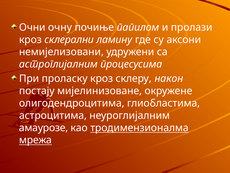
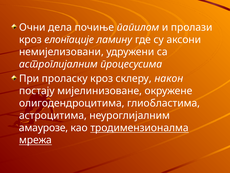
очну: очну -> дела (60, 27)
склерални: склерални -> елонгације (69, 40)
